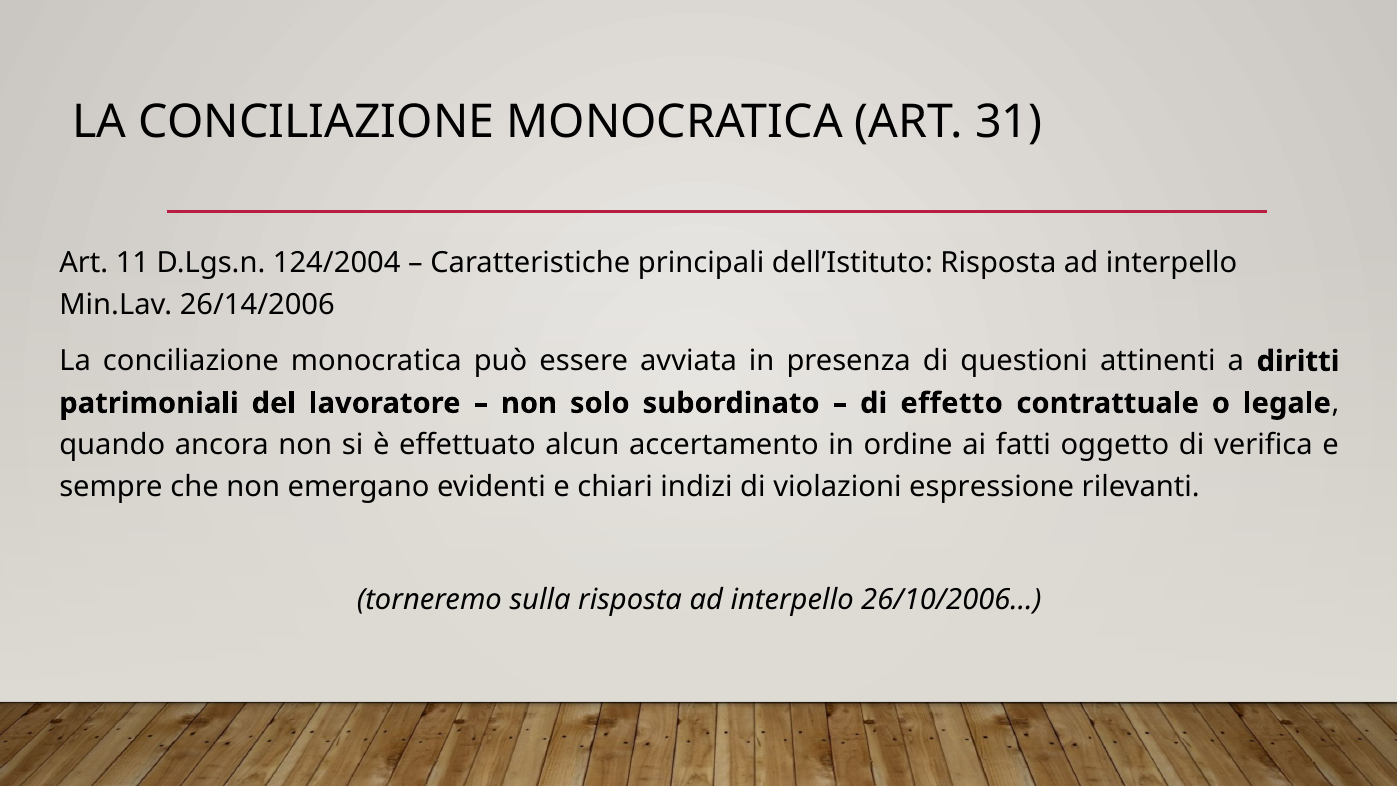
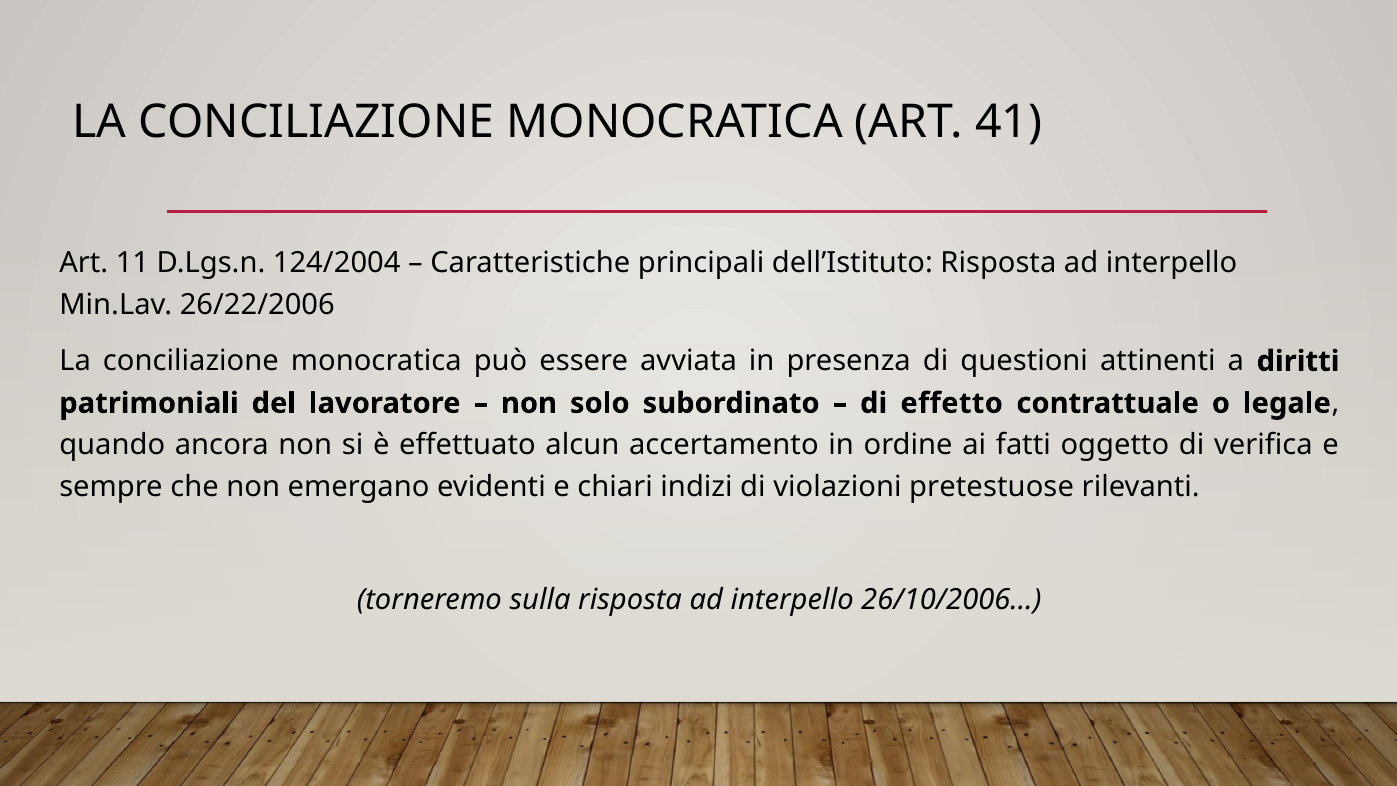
31: 31 -> 41 (1009, 122)
26/14/2006: 26/14/2006 -> 26/22/2006 (257, 305)
espressione: espressione -> pretestuose (992, 487)
